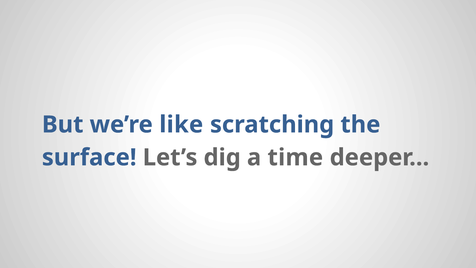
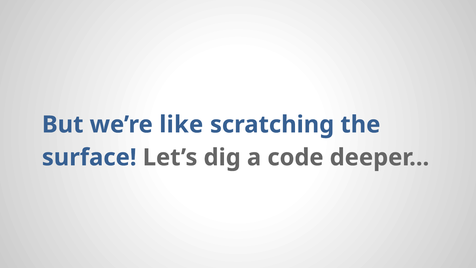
time: time -> code (295, 157)
